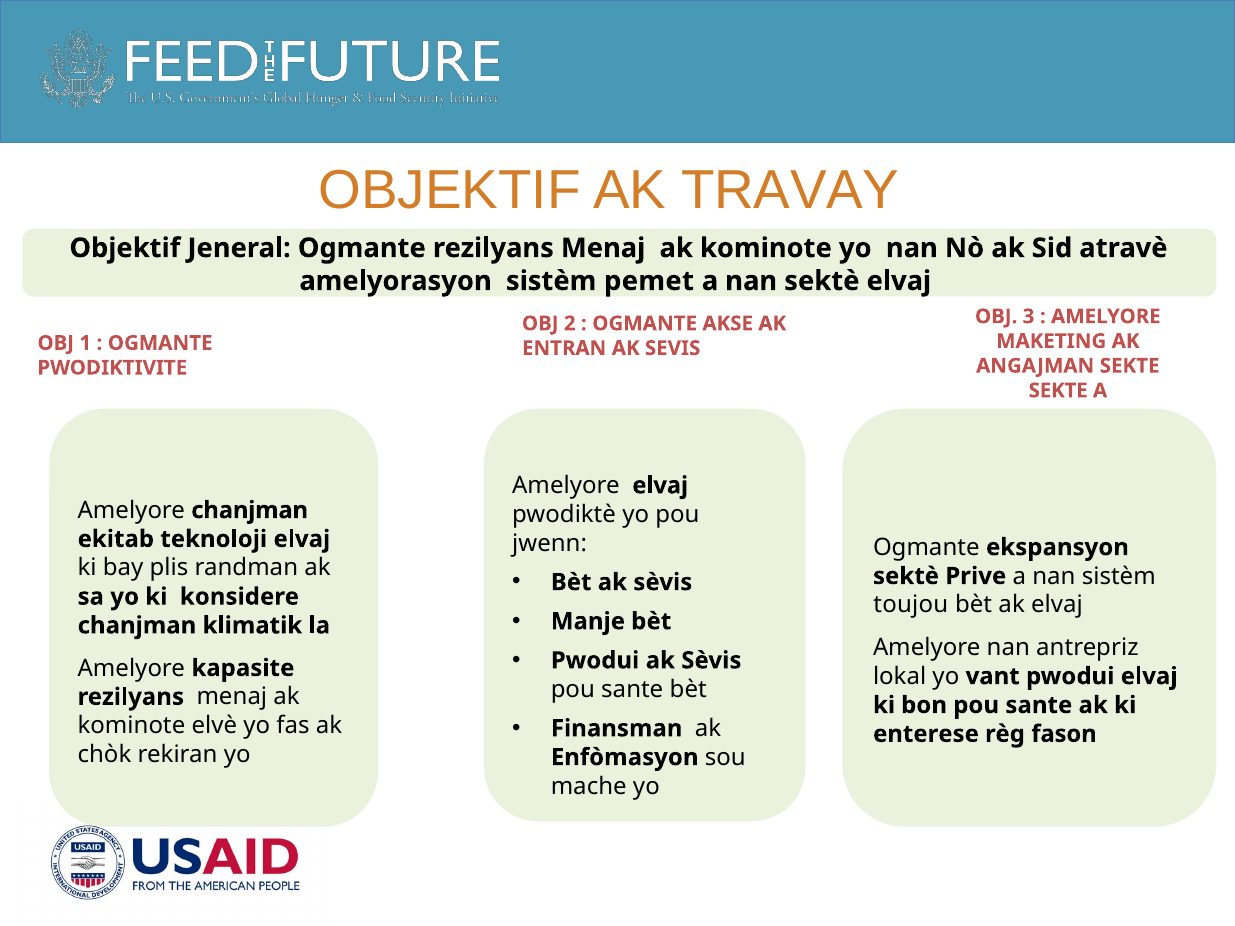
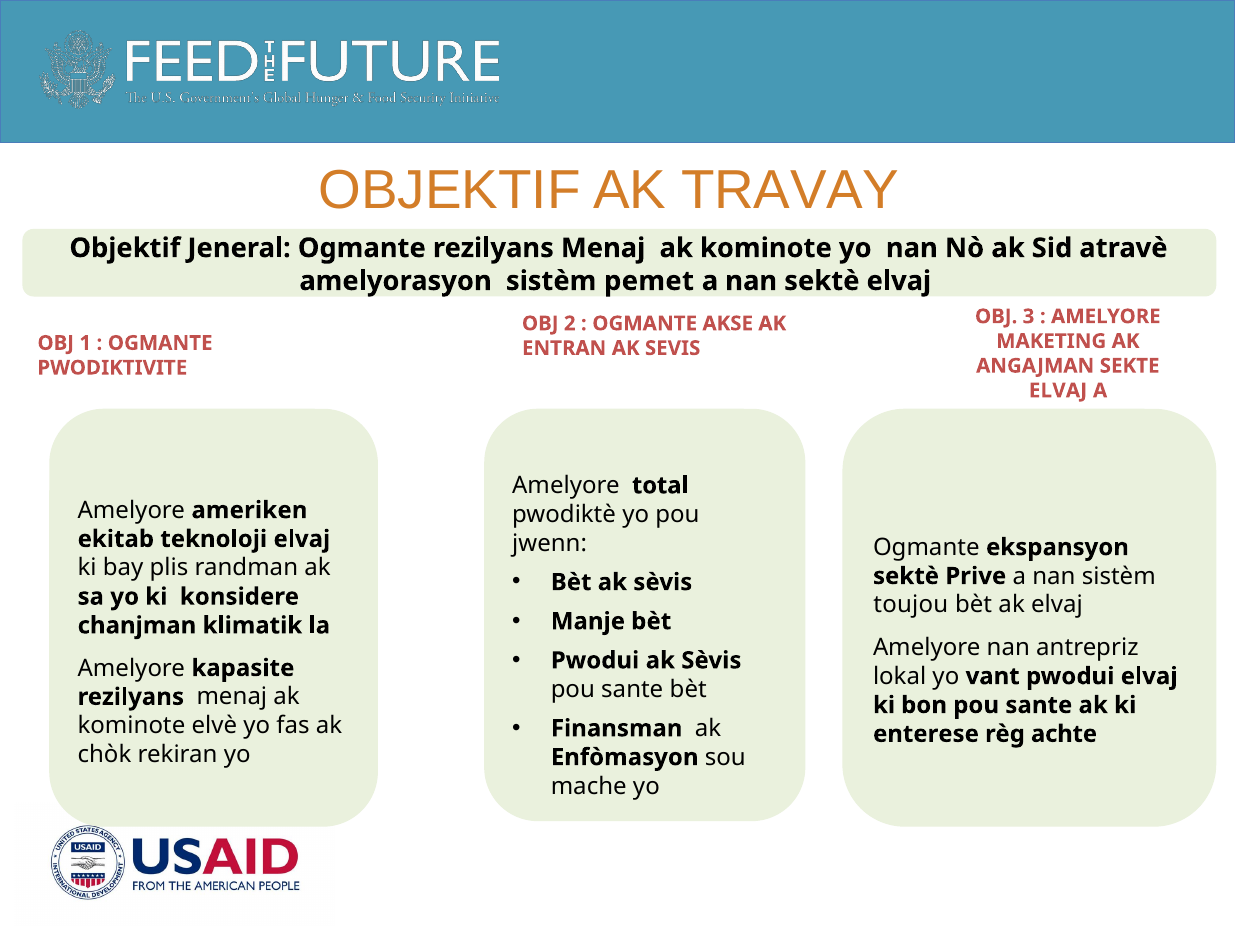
SEKTE: SEKTE -> ELVAJ (1058, 391)
Amelyore elvaj: elvaj -> total (660, 486)
Amelyore chanjman: chanjman -> ameriken (249, 510)
fason: fason -> achte (1064, 734)
